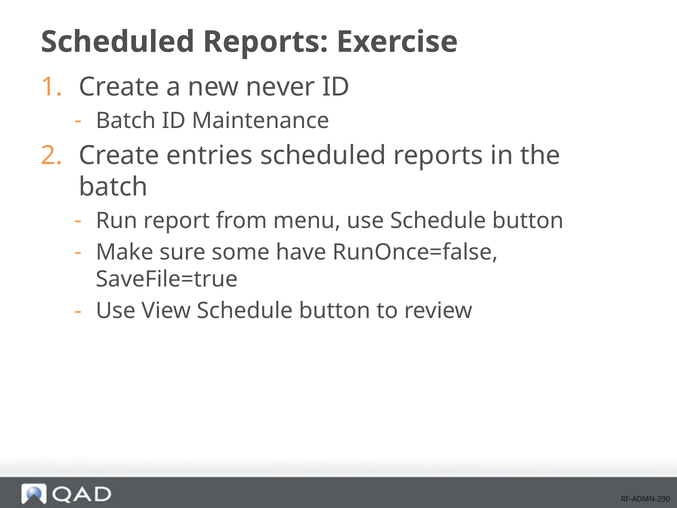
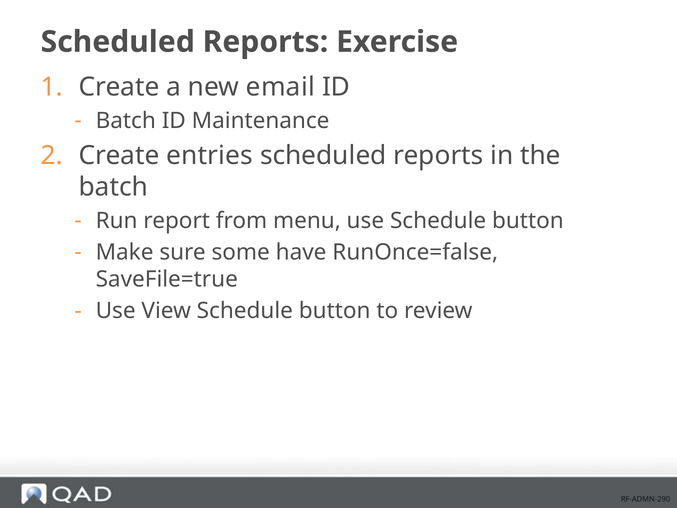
never: never -> email (280, 87)
